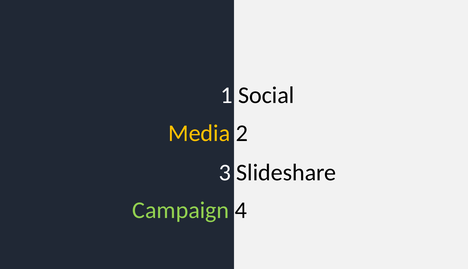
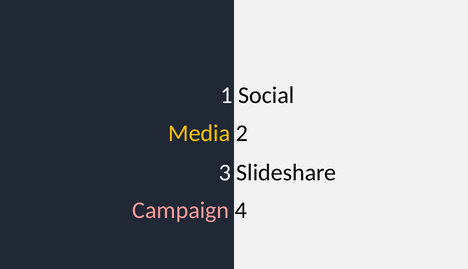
Campaign colour: light green -> pink (181, 211)
